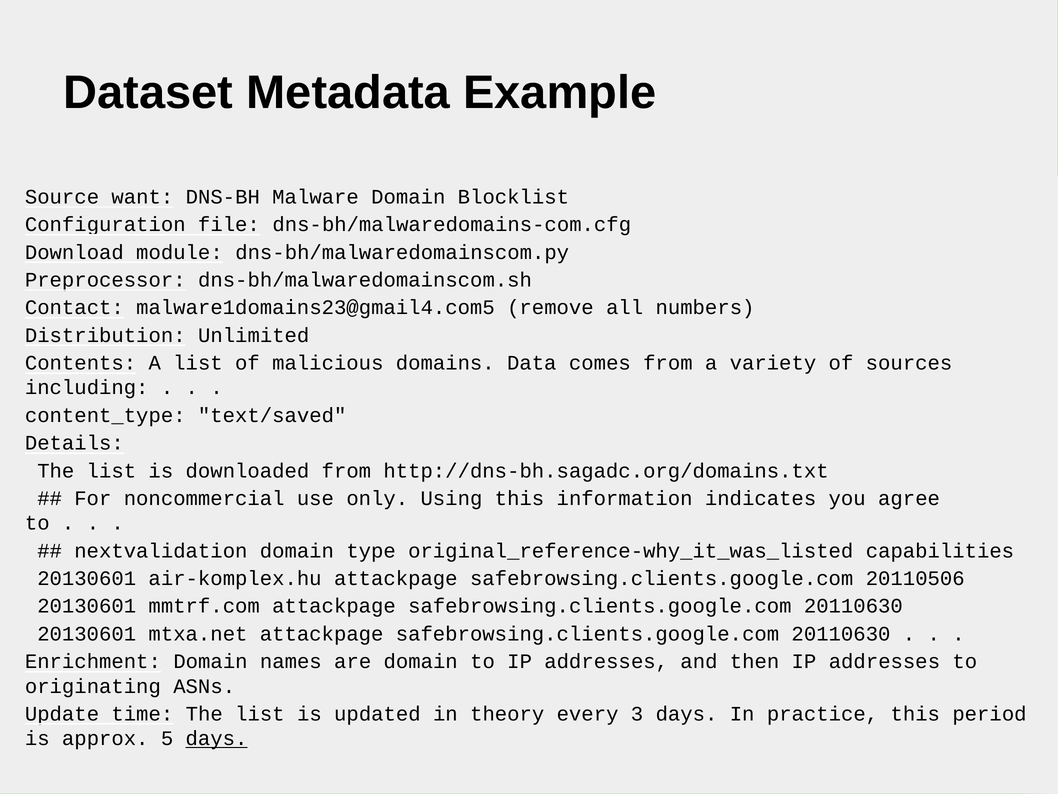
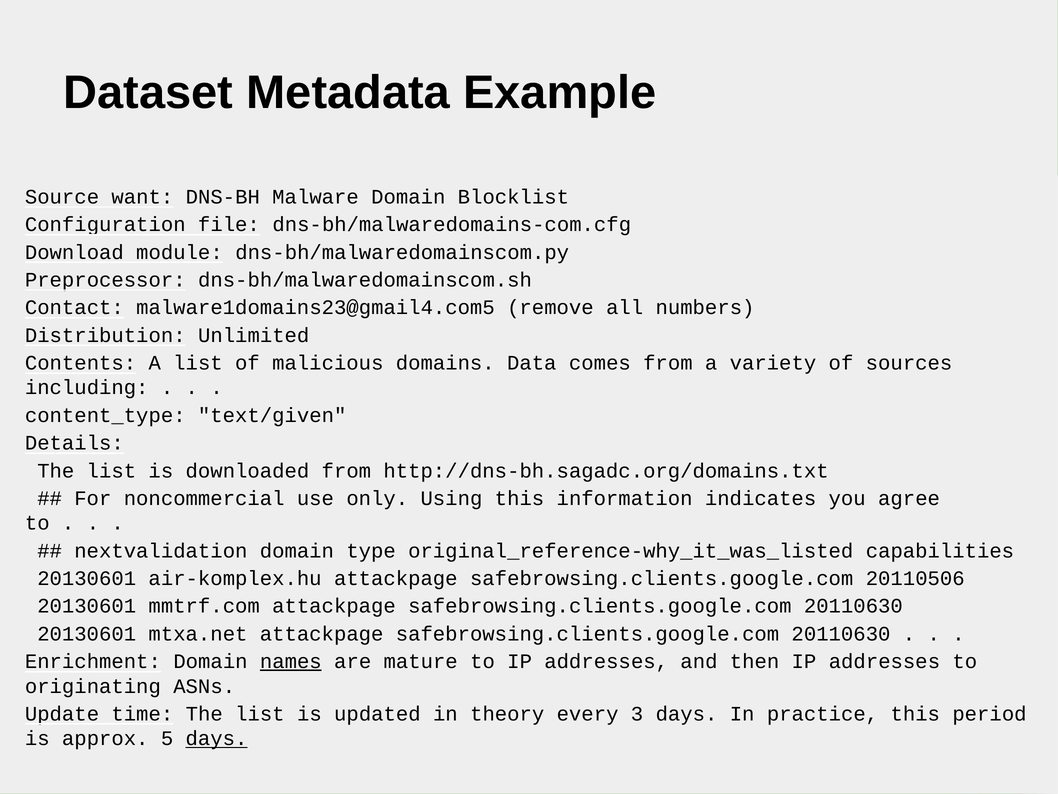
text/saved: text/saved -> text/given (272, 415)
names underline: none -> present (291, 661)
are domain: domain -> mature (421, 661)
